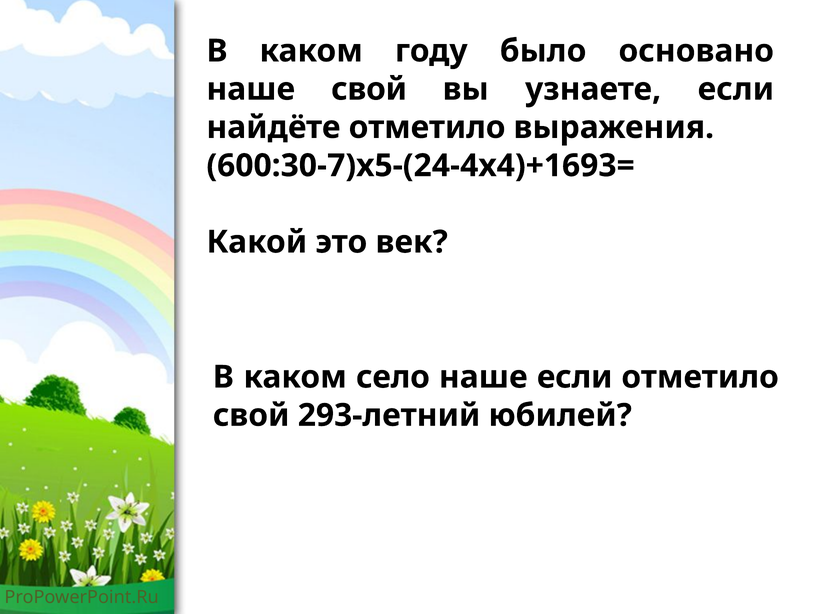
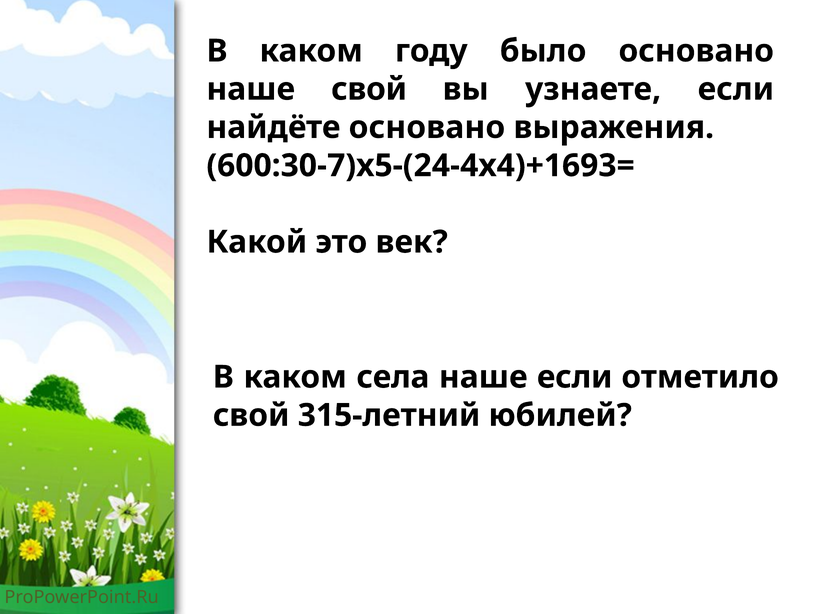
найдёте отметило: отметило -> основано (427, 127)
село: село -> села (393, 377)
293-летний: 293-летний -> 315-летний (389, 415)
